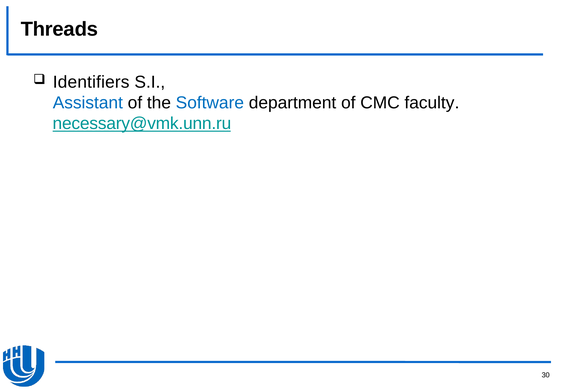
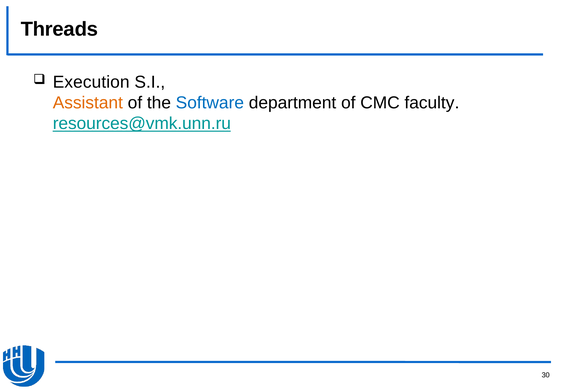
Identifiers: Identifiers -> Execution (91, 82)
Assistant colour: blue -> orange (88, 103)
necessary@vmk.unn.ru: necessary@vmk.unn.ru -> resources@vmk.unn.ru (142, 124)
